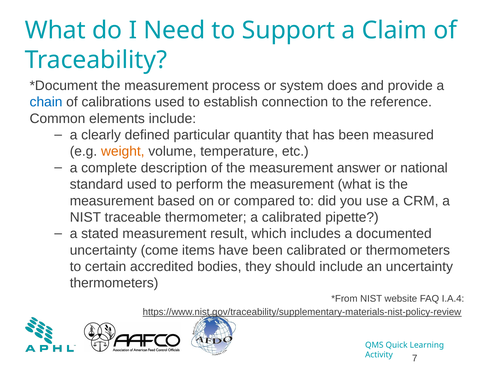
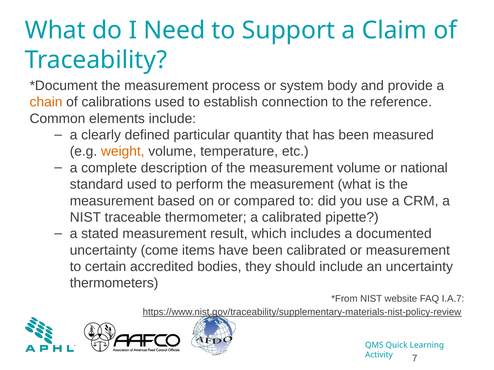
does: does -> body (342, 86)
chain colour: blue -> orange (46, 102)
measurement answer: answer -> volume (359, 168)
or thermometers: thermometers -> measurement (408, 251)
I.A.4: I.A.4 -> I.A.7 (453, 299)
